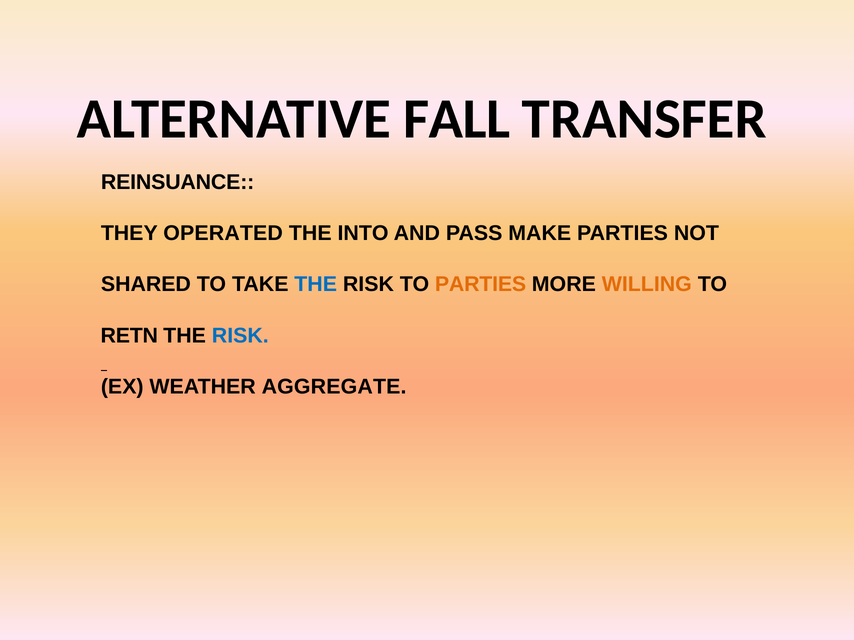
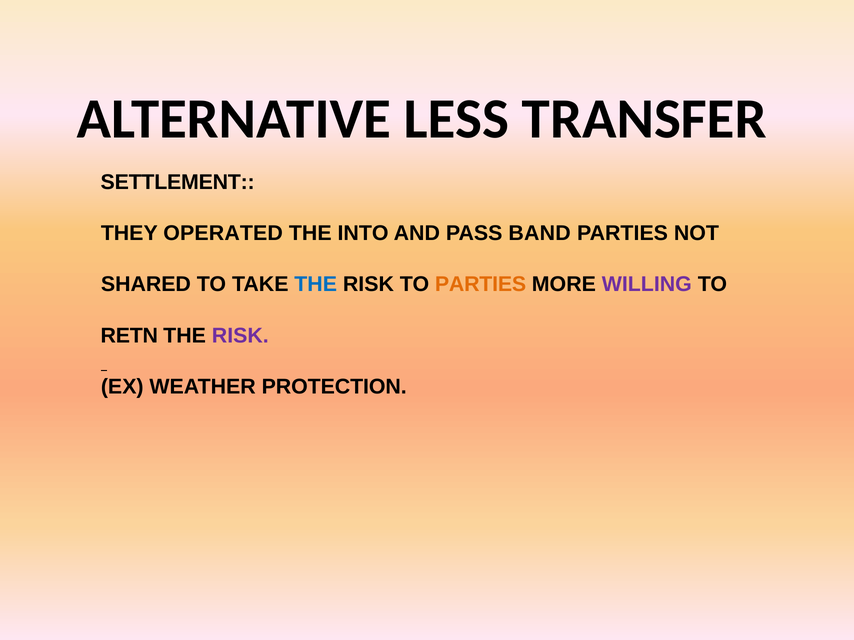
FALL: FALL -> LESS (456, 119)
REINSUANCE: REINSUANCE -> SETTLEMENT (178, 182)
MAKE: MAKE -> BAND (540, 233)
WILLING colour: orange -> purple (647, 285)
RISK colour: blue -> purple (240, 336)
AGGREGATE: AGGREGATE -> PROTECTION (334, 387)
